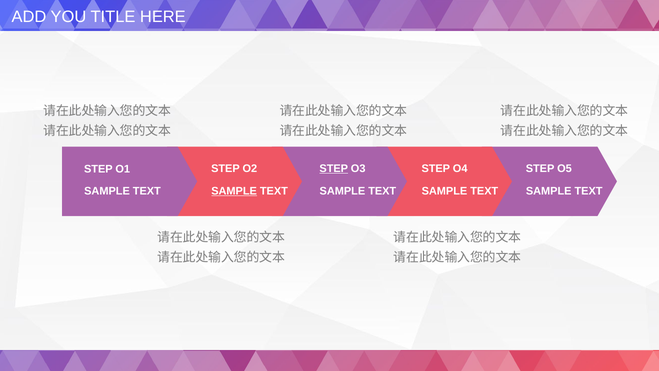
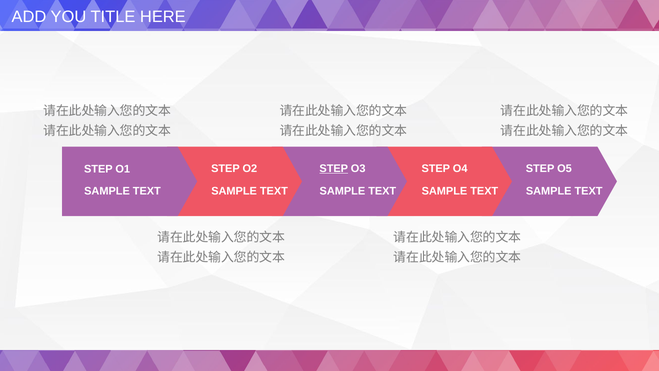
SAMPLE underline: present -> none (234, 191)
